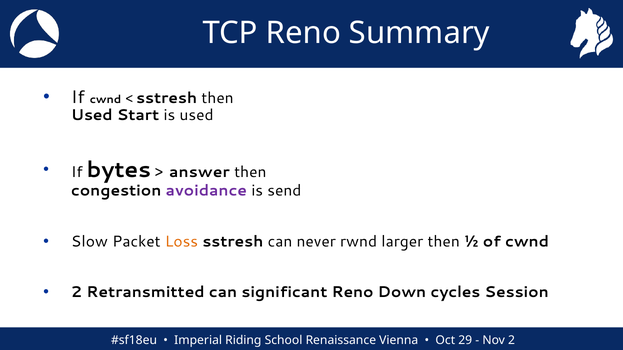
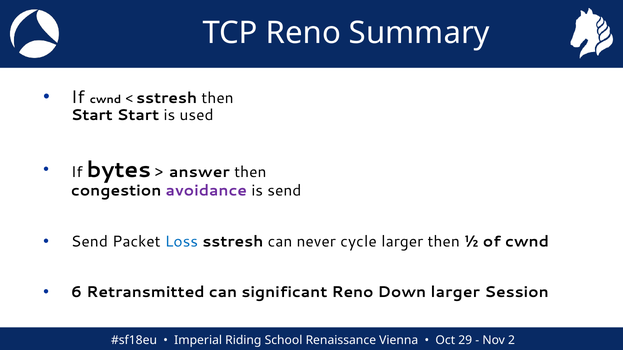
Used: Used -> Start (92, 116)
Slow: Slow -> Send (89, 242)
Loss colour: orange -> blue (181, 242)
rwnd: rwnd -> cycle (359, 242)
2: 2 -> 6 (77, 293)
Down cycles: cycles -> larger (455, 293)
